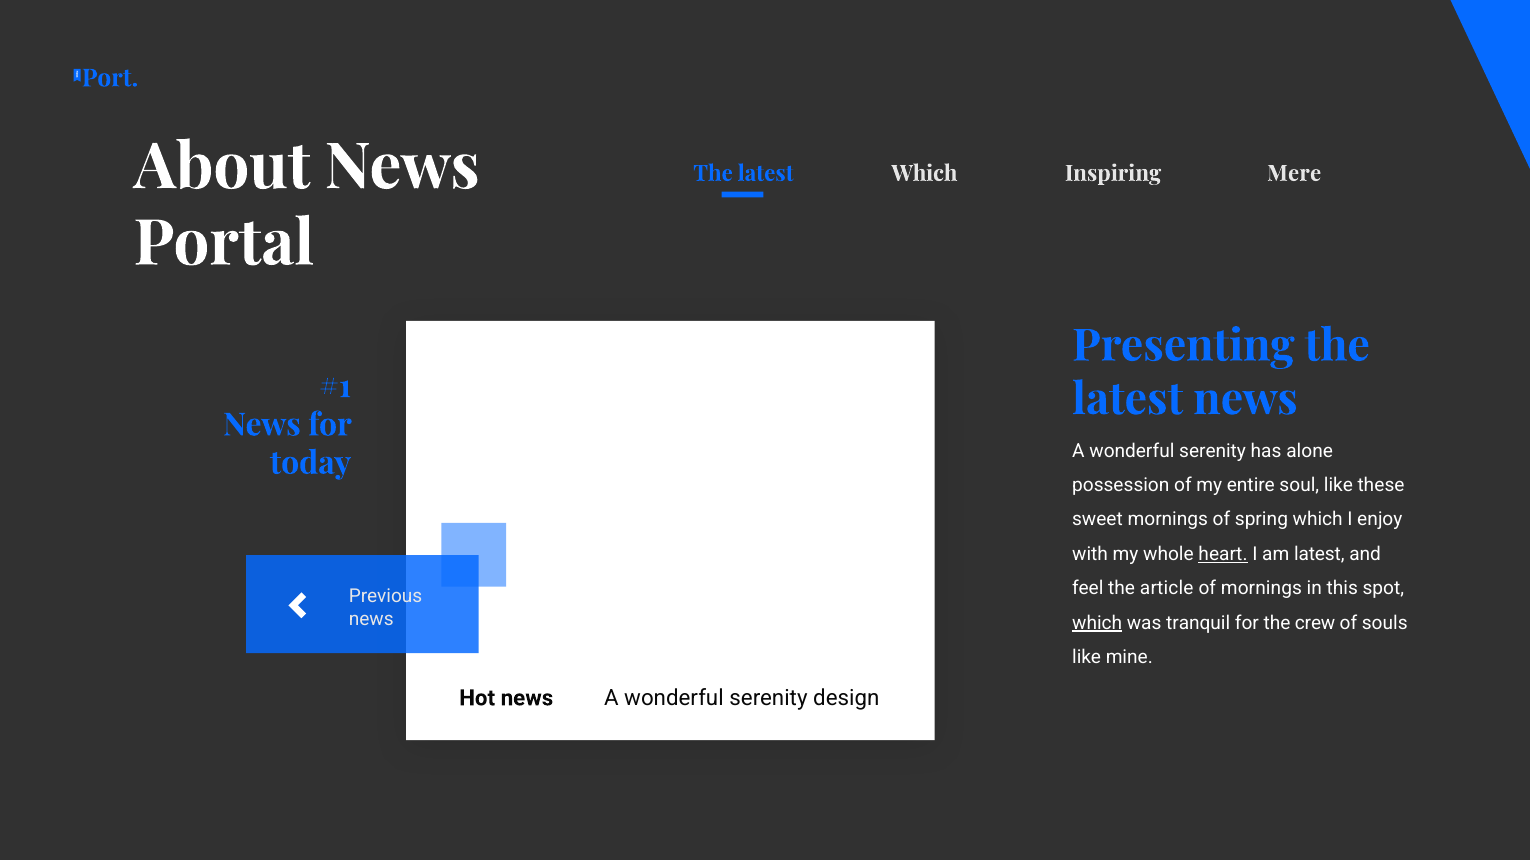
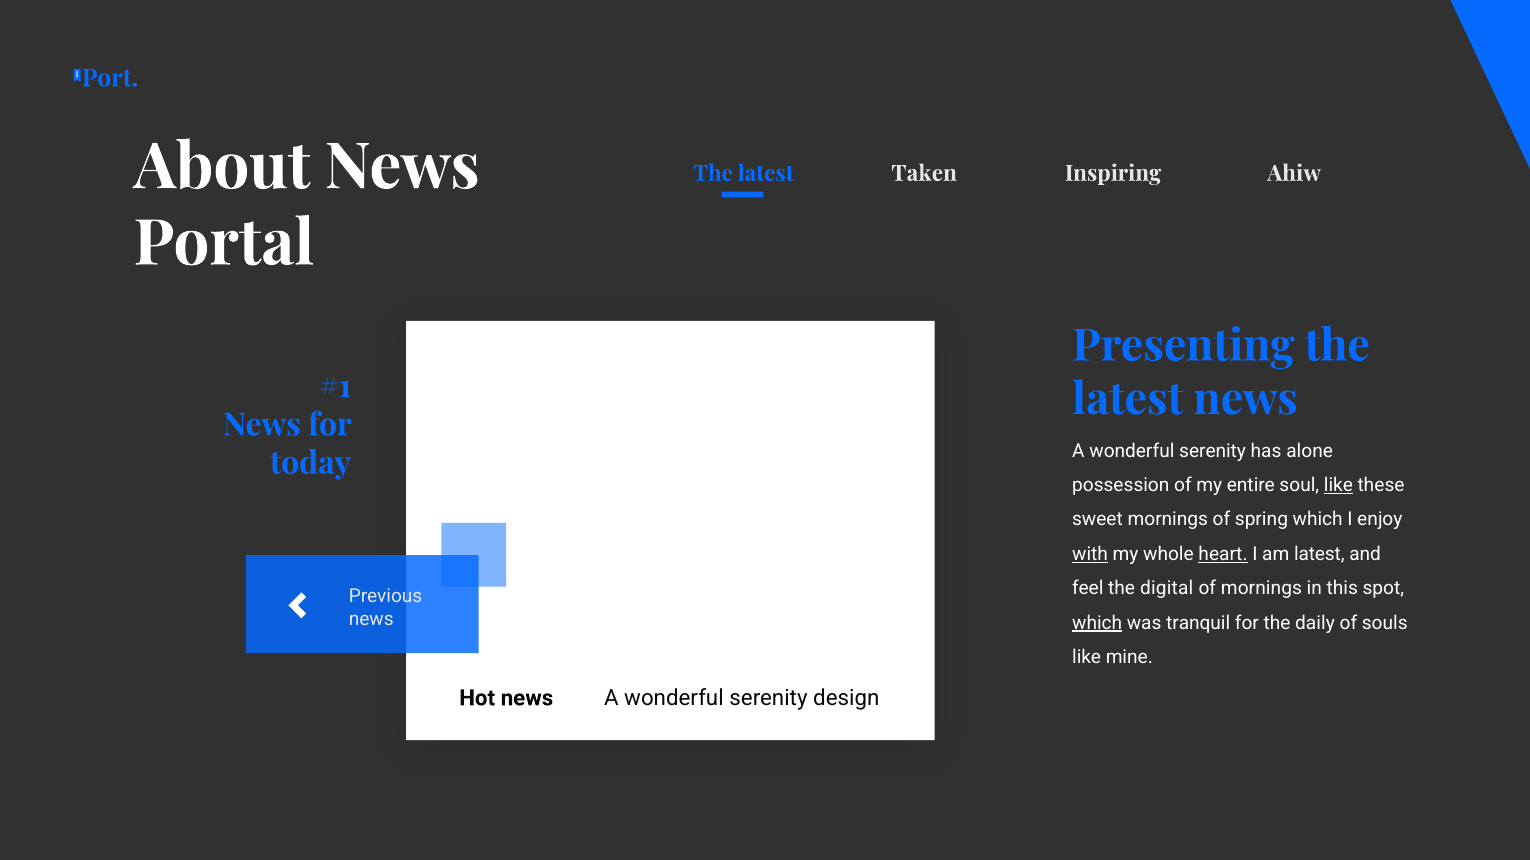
latest Which: Which -> Taken (924, 174)
Mere: Mere -> Ahiw (1294, 174)
like underline: none -> present (1338, 486)
with underline: none -> present (1090, 554)
article: article -> digital (1167, 589)
crew: crew -> daily (1315, 623)
